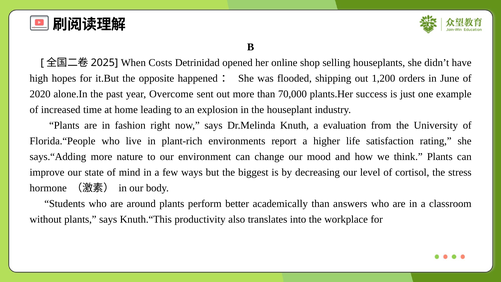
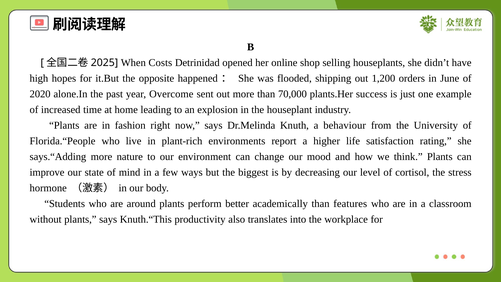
evaluation: evaluation -> behaviour (345, 125)
answers: answers -> features (350, 204)
